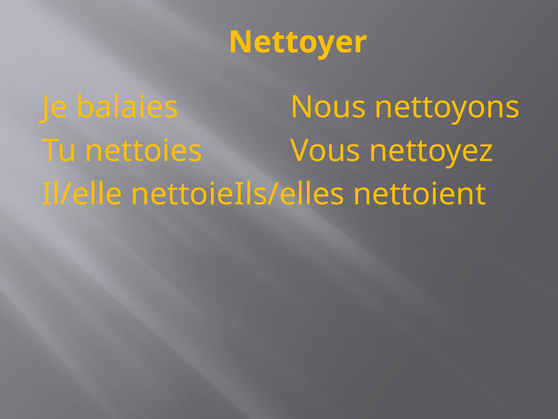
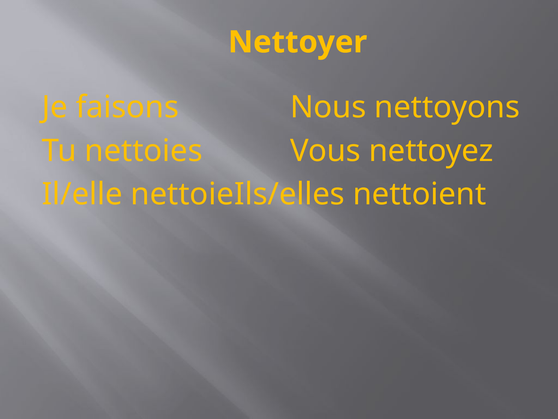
balaies: balaies -> faisons (127, 107)
